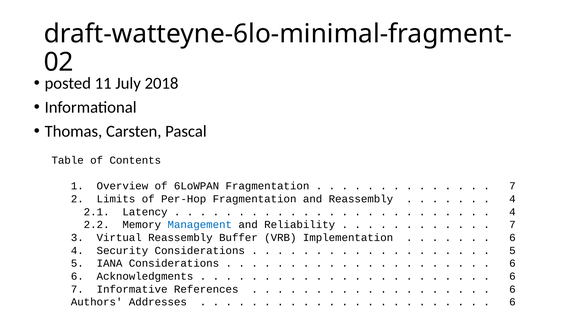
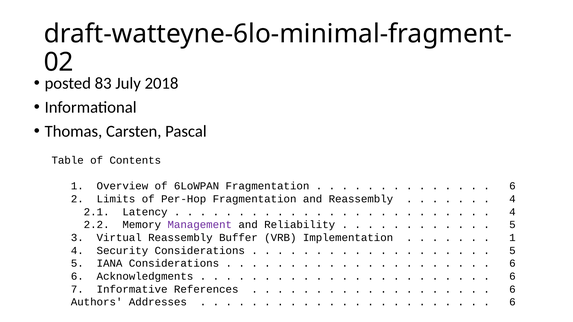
11: 11 -> 83 (103, 83)
7: 7 -> 6 (512, 186)
Management colour: blue -> purple (200, 225)
7: 7 -> 5 (512, 225)
6: 6 -> 1 (512, 238)
